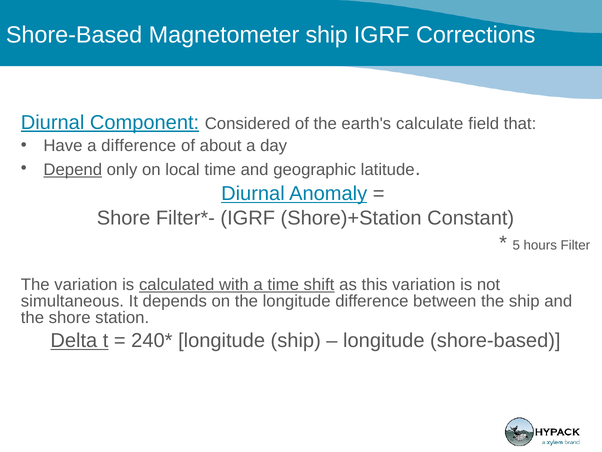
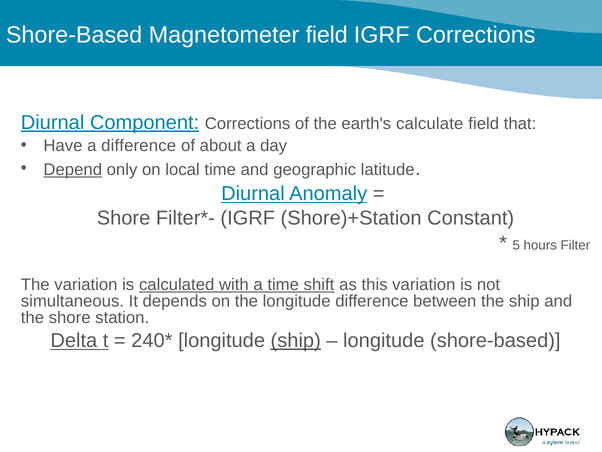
Magnetometer ship: ship -> field (327, 35)
Component Considered: Considered -> Corrections (248, 123)
ship underline: none -> present (296, 340)
